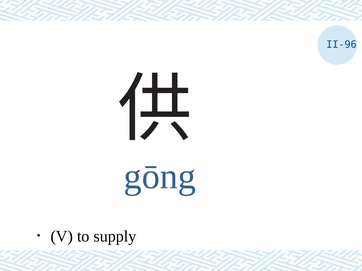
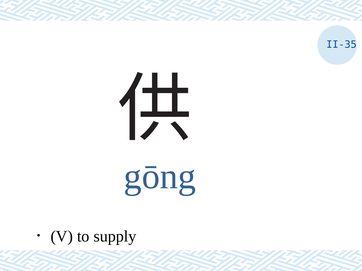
II-96: II-96 -> II-35 (342, 45)
